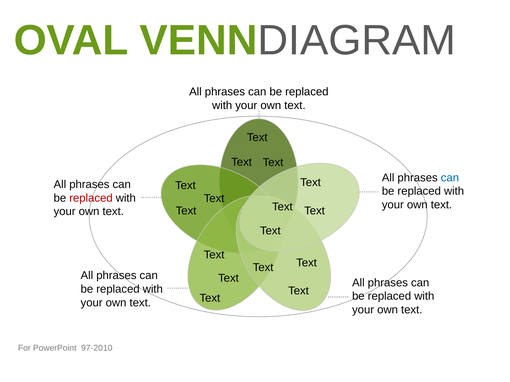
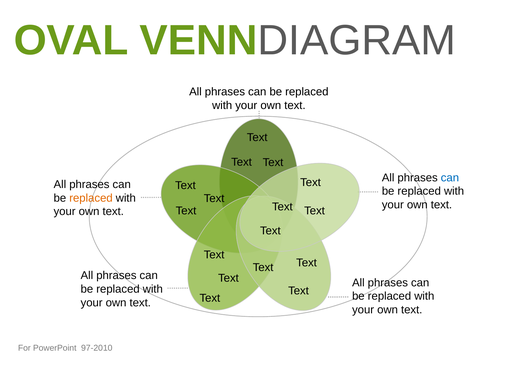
replaced colour: red -> orange (91, 198)
